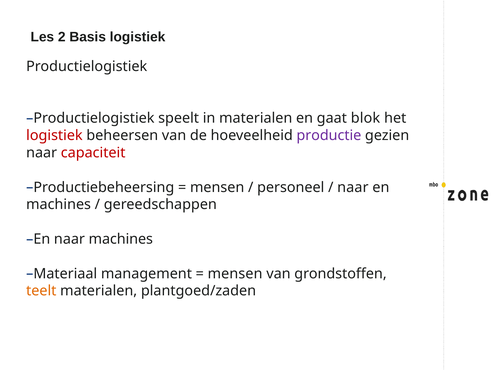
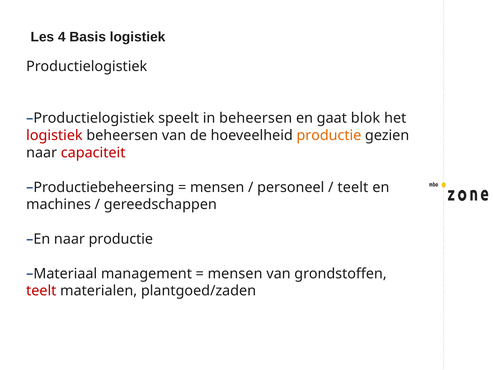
2: 2 -> 4 (62, 37)
in materialen: materialen -> beheersen (256, 118)
productie colour: purple -> orange (329, 135)
naar: naar -> teelt (353, 187)
naar machines: machines -> productie (121, 239)
teelt colour: orange -> red (41, 291)
